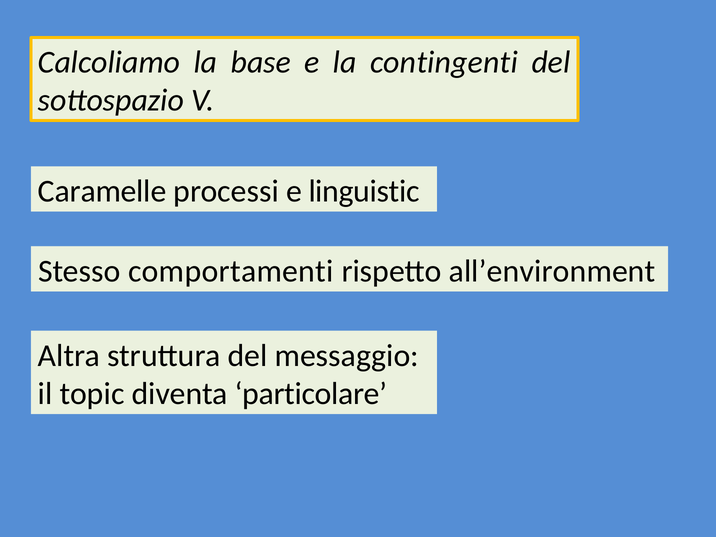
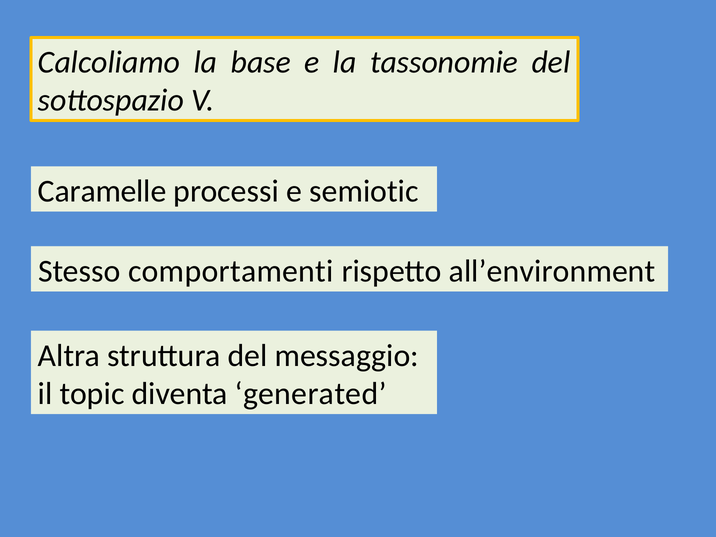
contingenti: contingenti -> tassonomie (444, 62)
linguistic: linguistic -> semiotic (364, 191)
particolare: particolare -> generated (311, 394)
